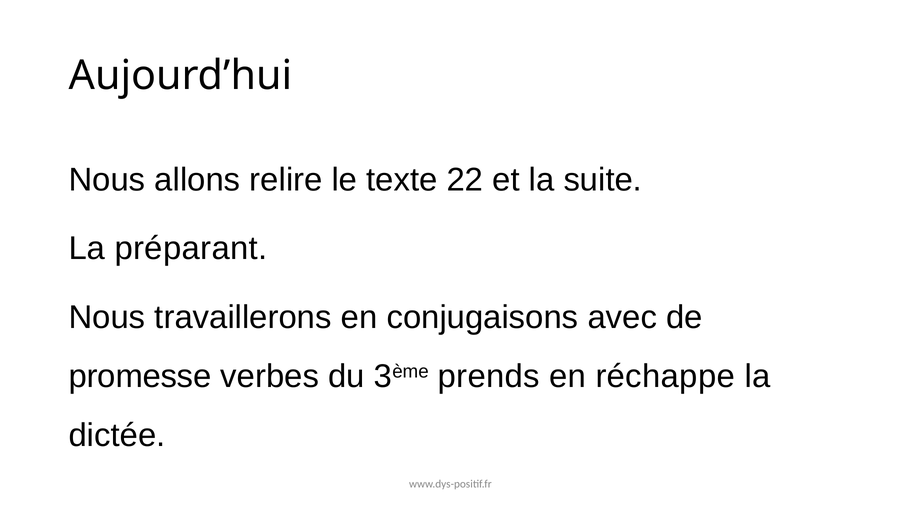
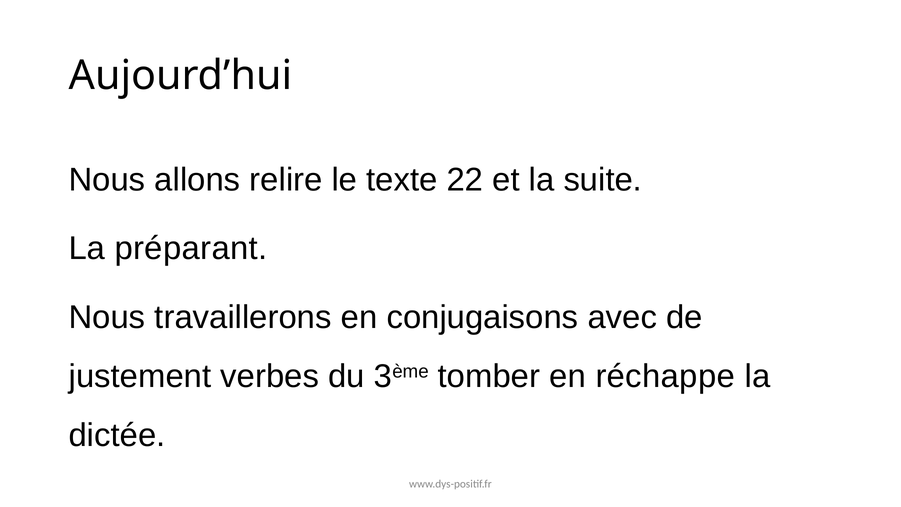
promesse: promesse -> justement (140, 376)
prends: prends -> tomber (489, 376)
